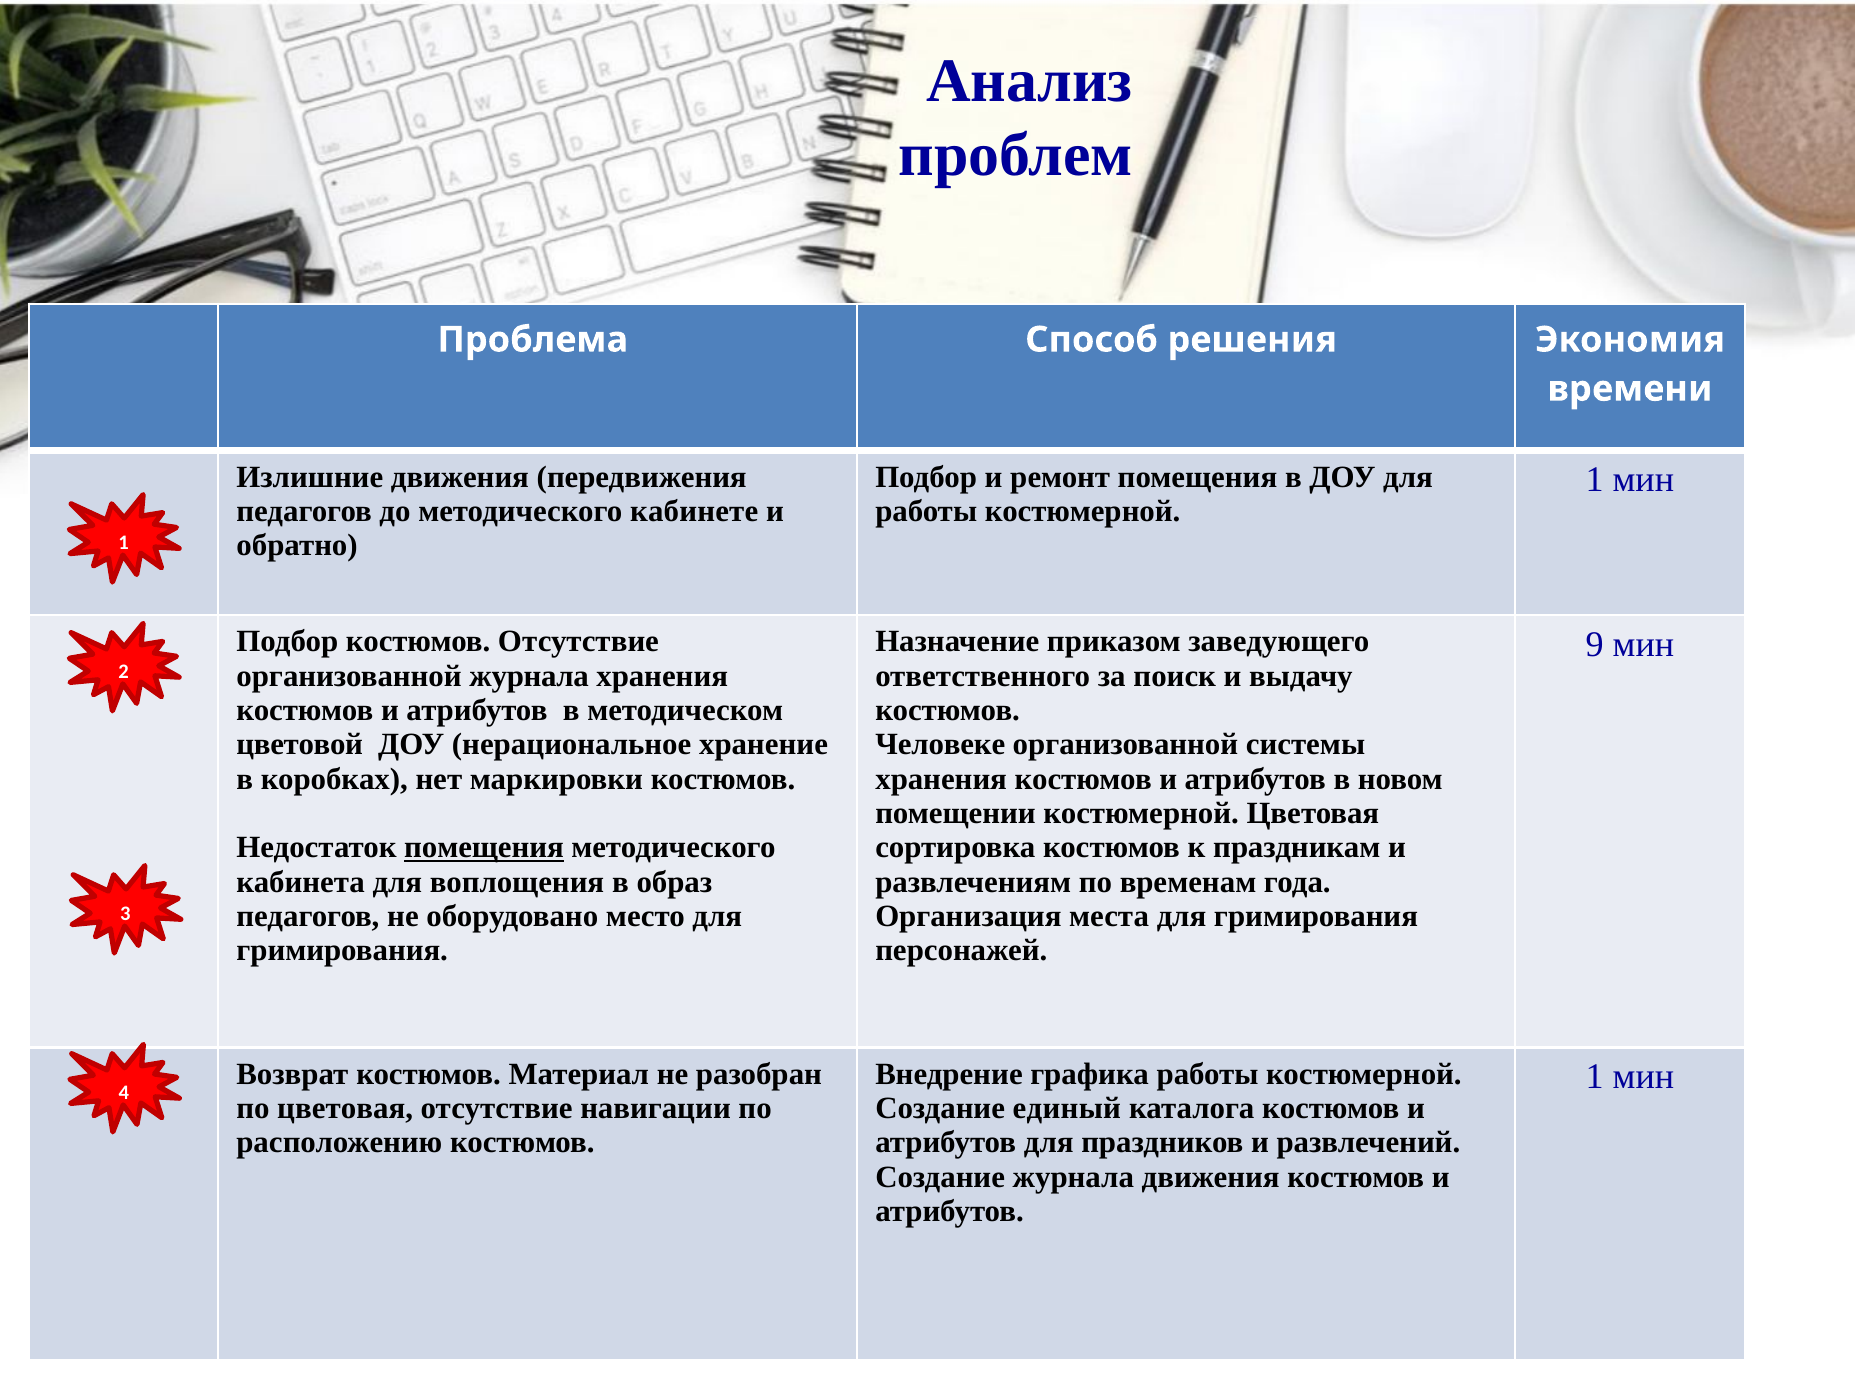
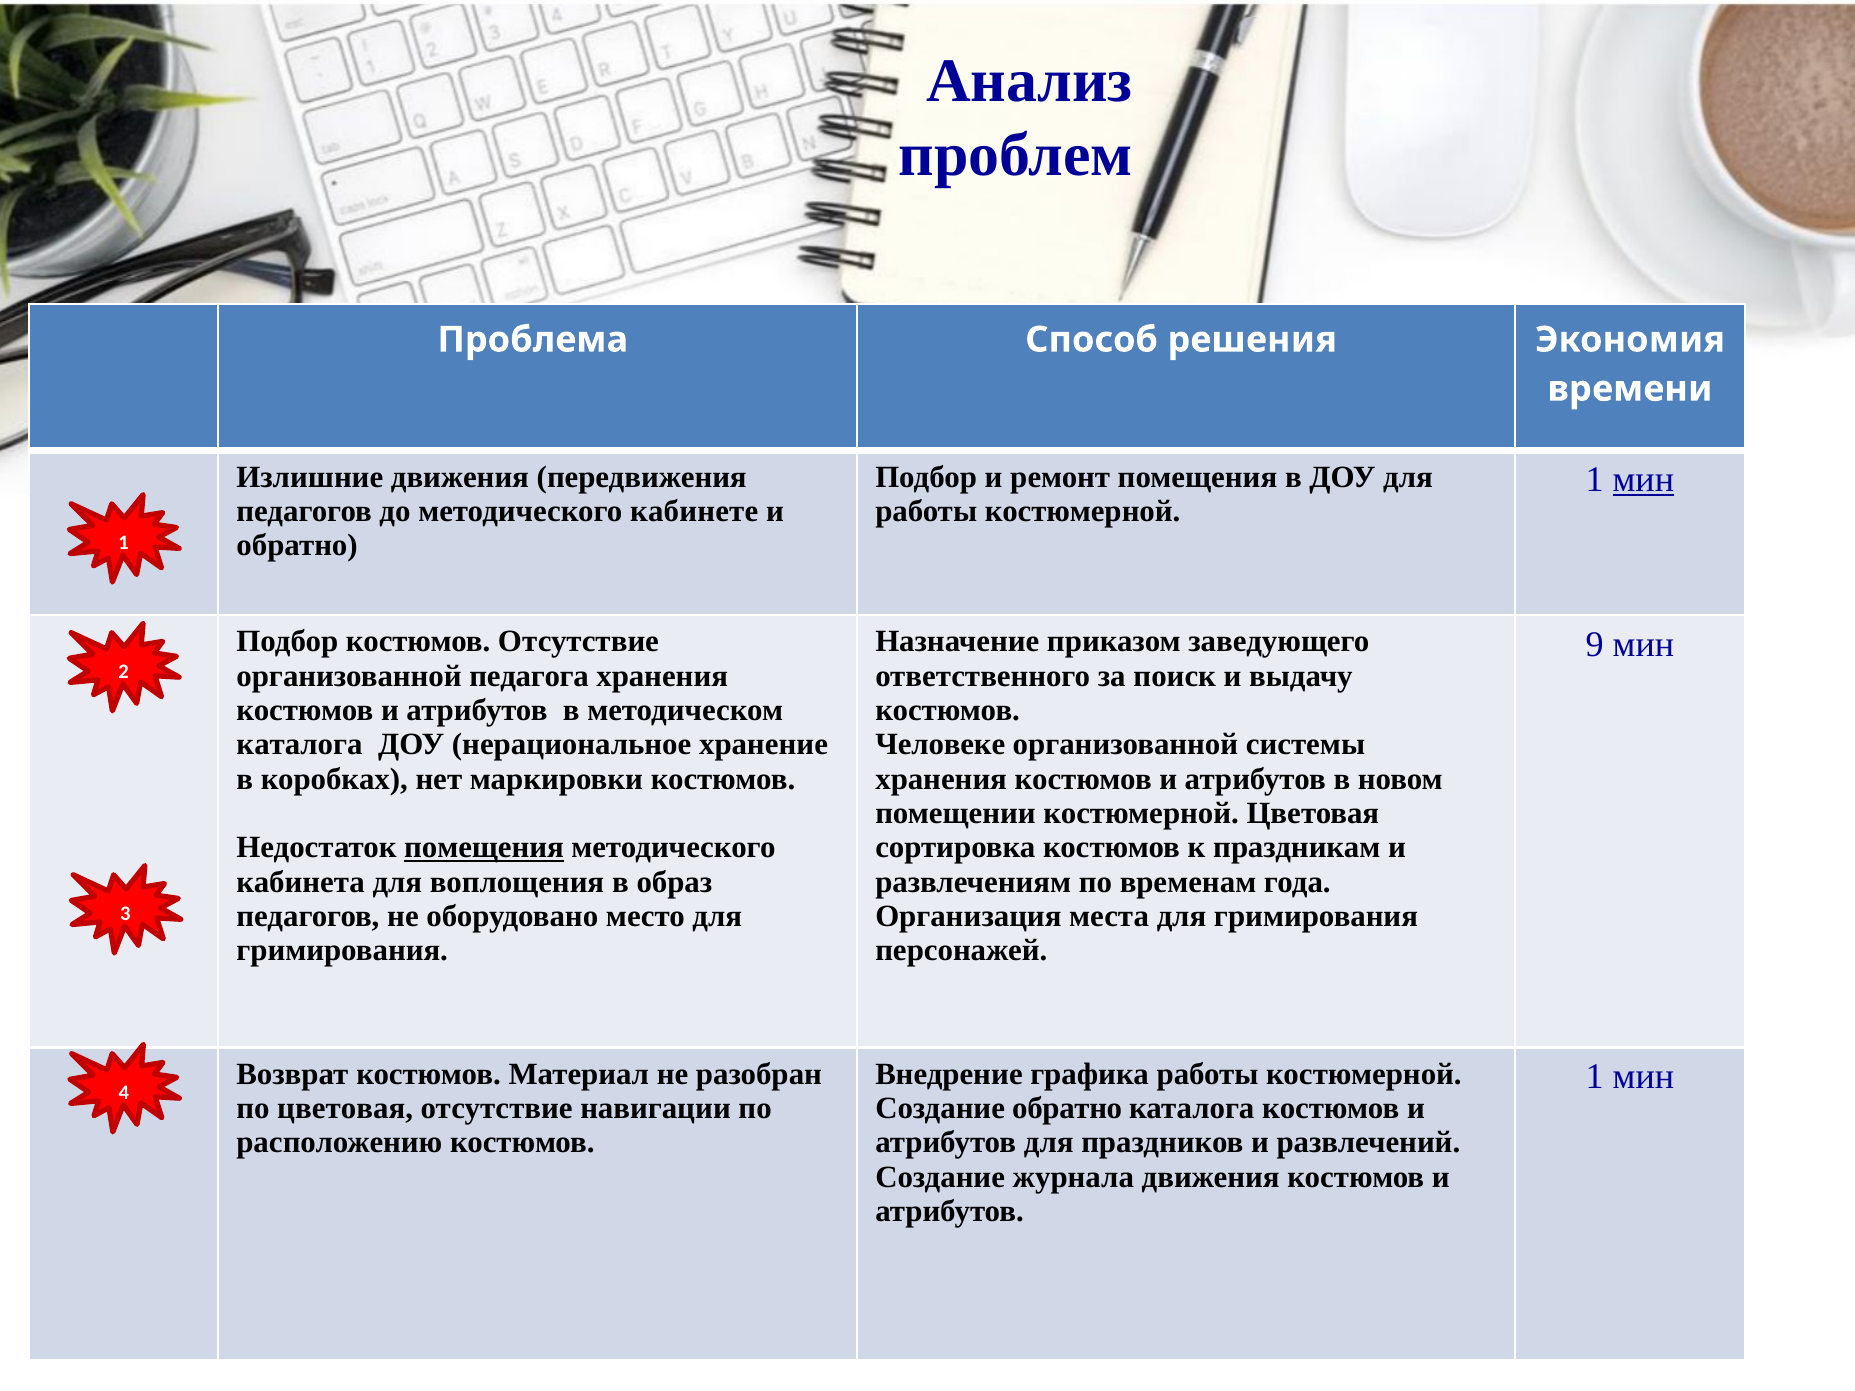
мин underline: none -> present (1643, 480)
организованной журнала: журнала -> педагога (529, 676)
цветовой: цветовой -> каталога (300, 745)
Создание единый: единый -> обратно (1067, 1109)
